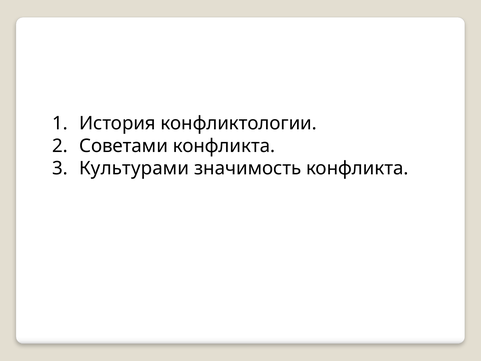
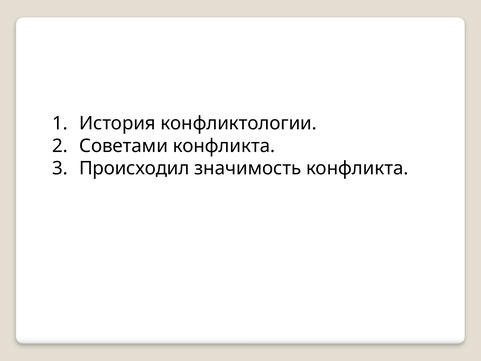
Культурами: Культурами -> Происходил (134, 168)
